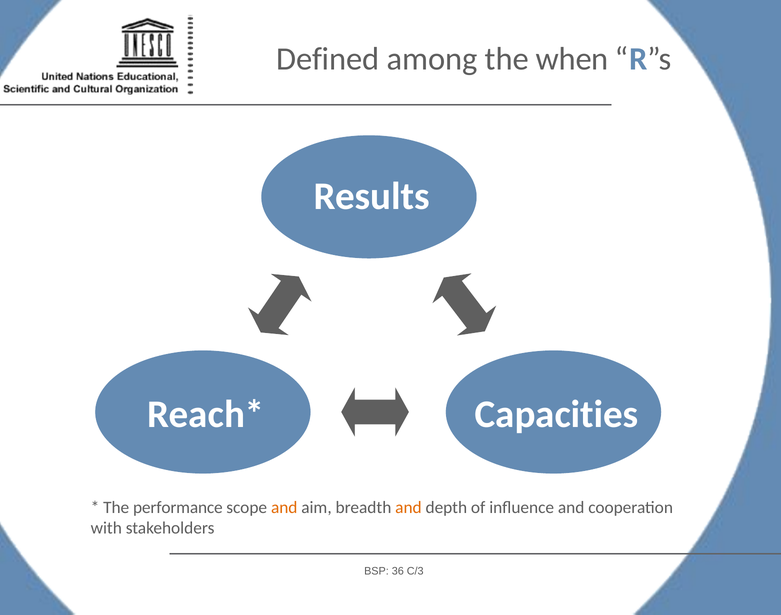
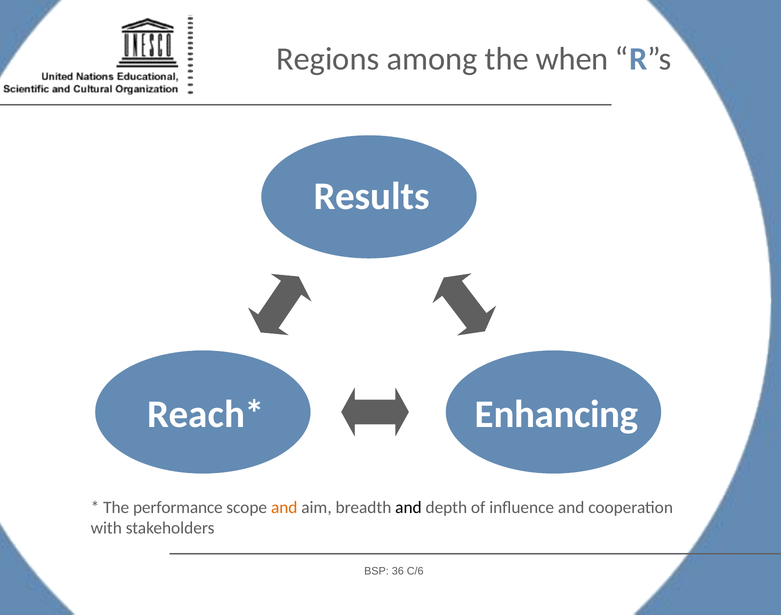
Defined: Defined -> Regions (328, 59)
Capacities: Capacities -> Enhancing (557, 415)
and colour: orange -> black (408, 507)
C/3: C/3 -> C/6 (415, 571)
